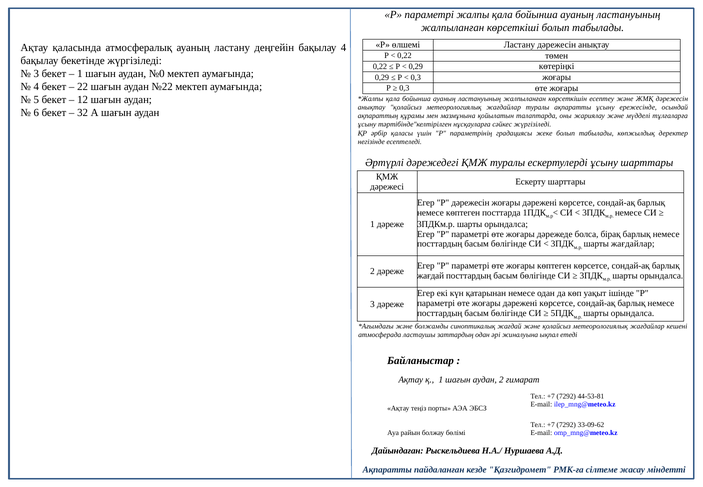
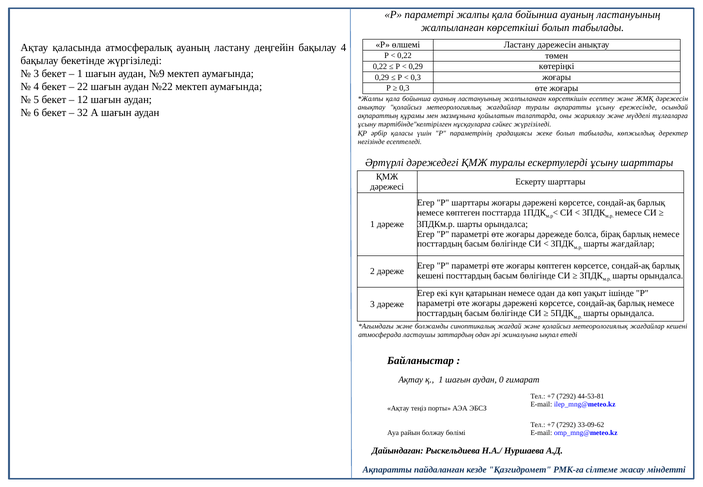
№0: №0 -> №9 (157, 74)
Р дәрежесін: дәрежесін -> шарттары (470, 203)
жағдай: жағдай -> кешені (430, 275)
аудан 2: 2 -> 0 (501, 380)
